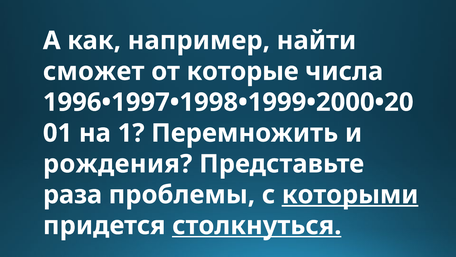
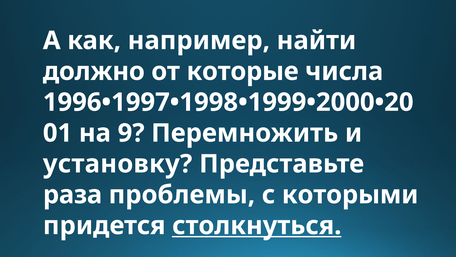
сможет: сможет -> должно (94, 71)
1: 1 -> 9 (131, 133)
рождения: рождения -> установку (118, 164)
которыми underline: present -> none (350, 194)
